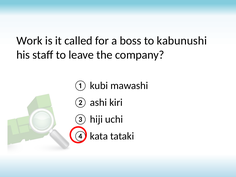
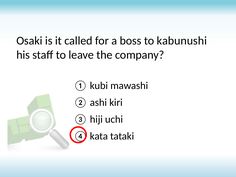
Work: Work -> Osaki (29, 41)
